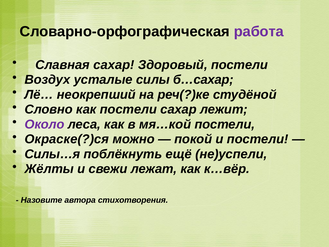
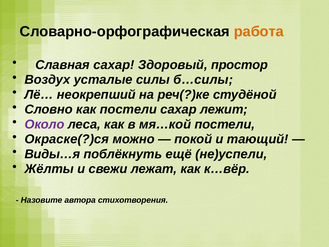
работа colour: purple -> orange (259, 31)
Здоровый постели: постели -> простор (239, 65)
б…сахар: б…сахар -> б…силы (203, 80)
и постели: постели -> тающий (258, 139)
Силы…я: Силы…я -> Виды…я (52, 154)
